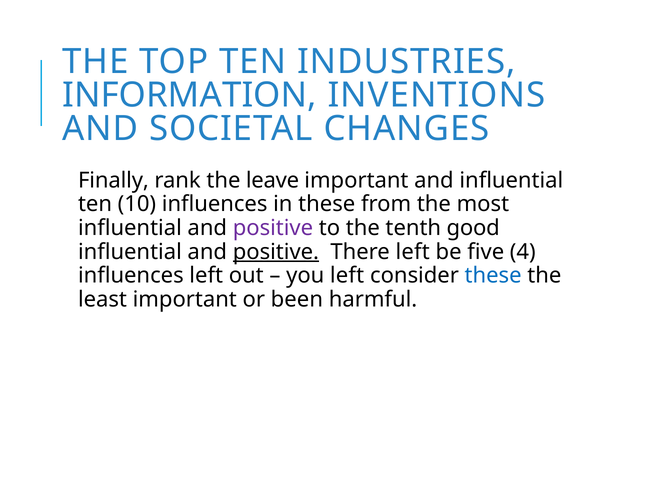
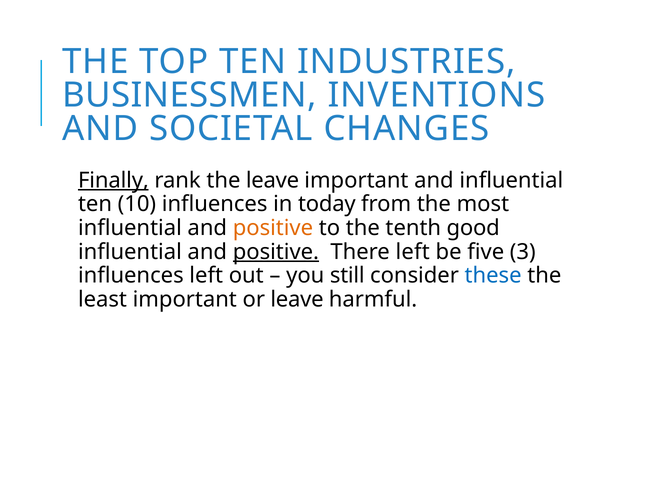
INFORMATION: INFORMATION -> BUSINESSMEN (189, 95)
Finally underline: none -> present (113, 180)
in these: these -> today (327, 204)
positive colour: purple -> orange (273, 228)
4: 4 -> 3 (523, 252)
you left: left -> still (347, 275)
or been: been -> leave (297, 299)
